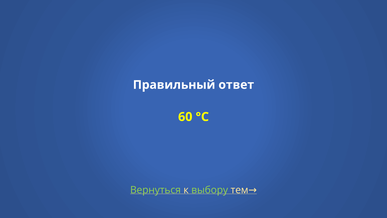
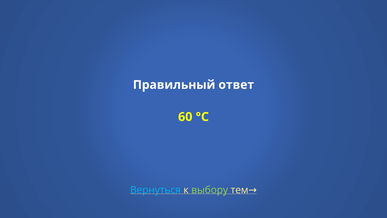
Вернуться colour: light green -> light blue (155, 190)
